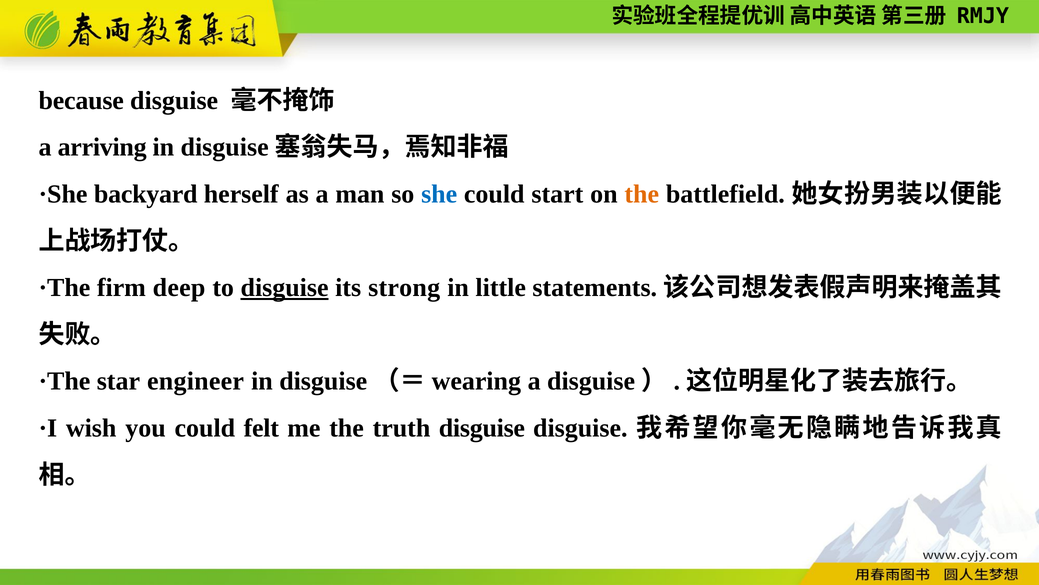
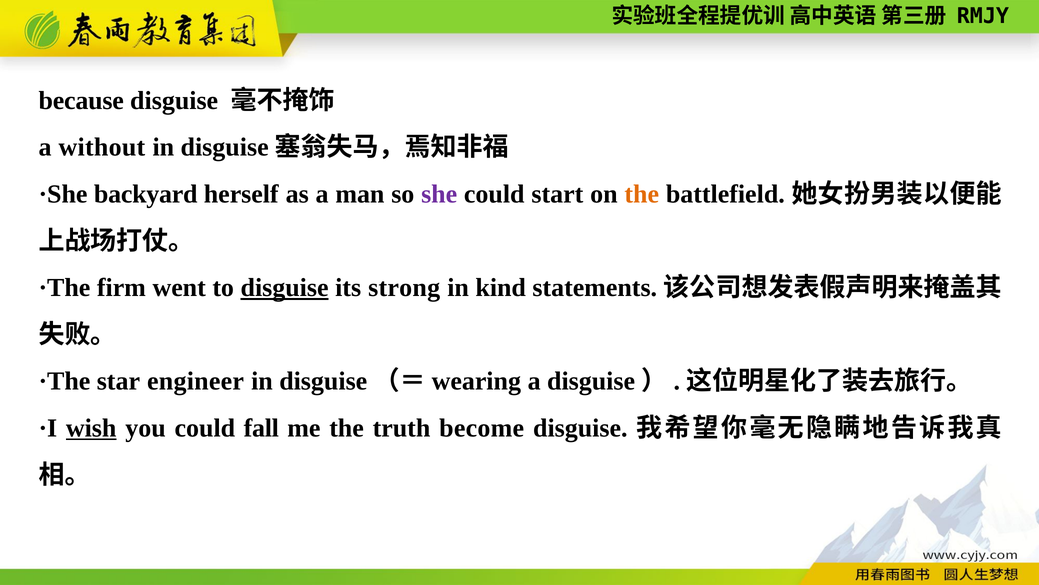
arriving: arriving -> without (102, 147)
she colour: blue -> purple (439, 194)
deep: deep -> went (179, 288)
little: little -> kind (501, 288)
wish underline: none -> present (91, 428)
felt: felt -> fall (261, 428)
truth disguise: disguise -> become (482, 428)
